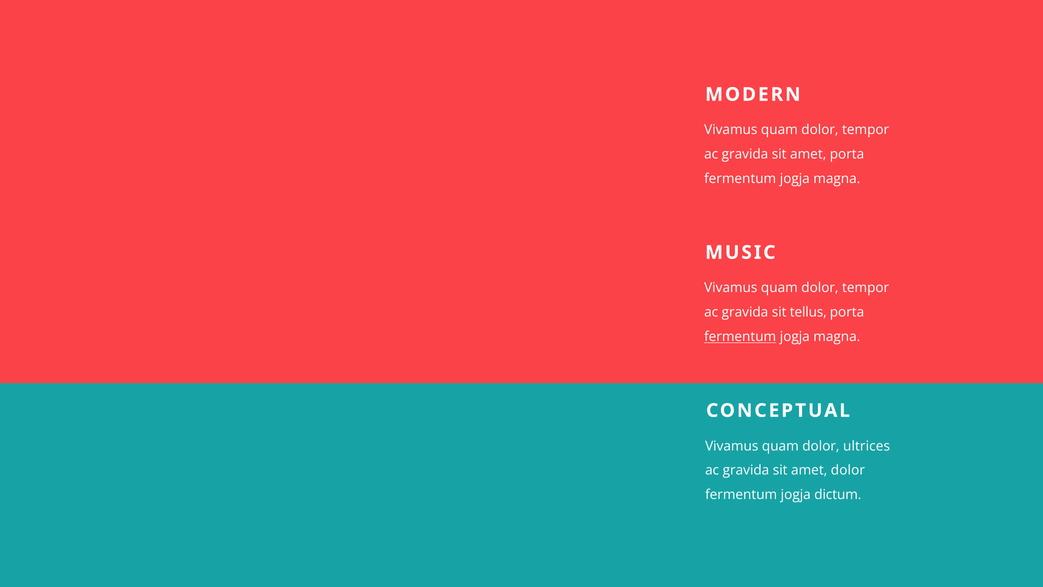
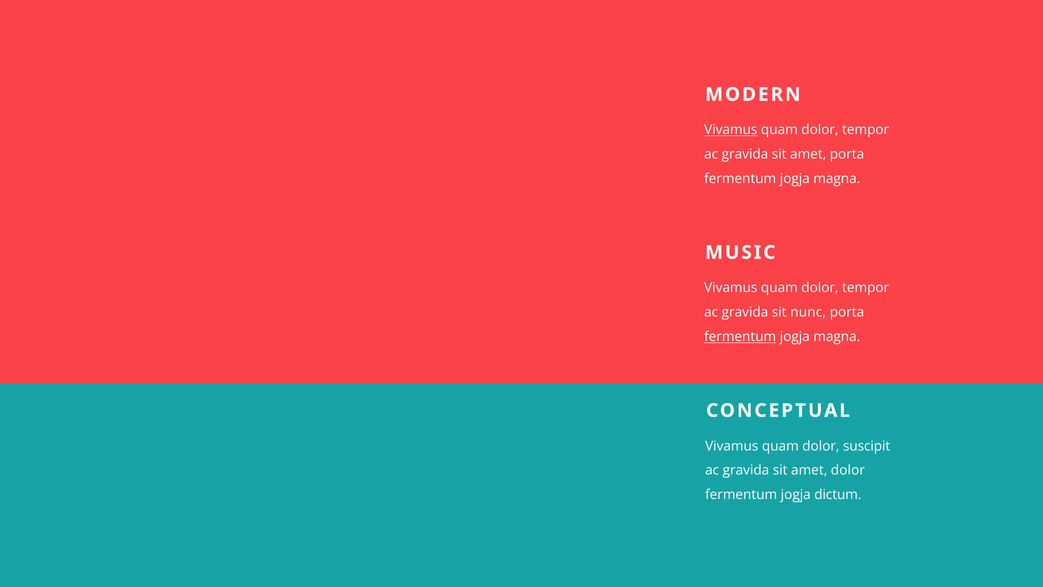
Vivamus underline: none -> present (731, 130)
tellus: tellus -> nunc (808, 312)
ultrices: ultrices -> suscipit (867, 446)
